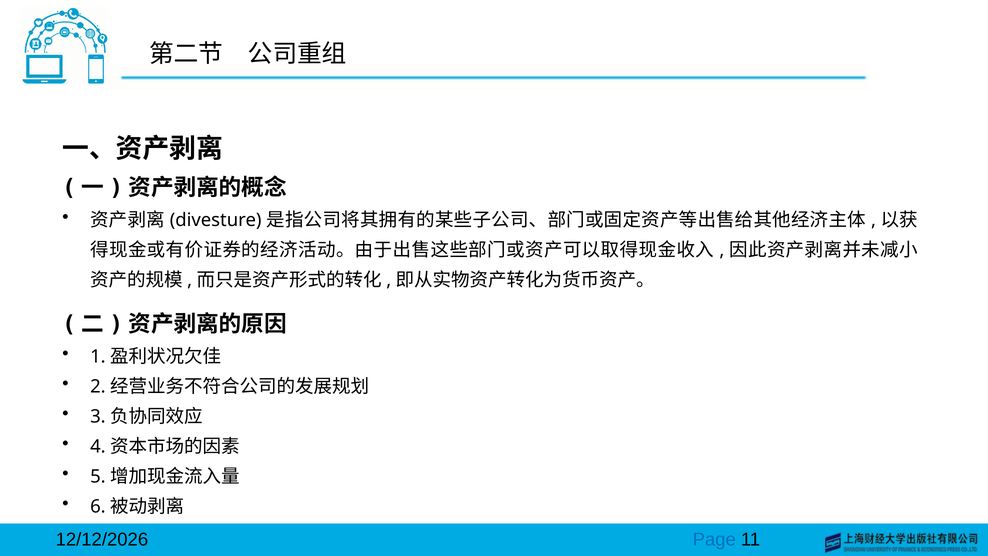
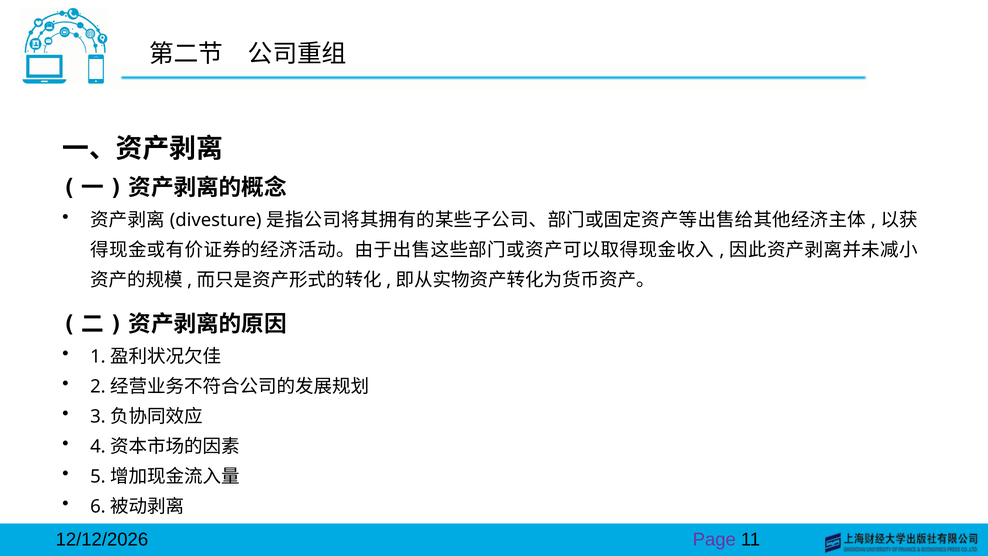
Page colour: blue -> purple (714, 539)
